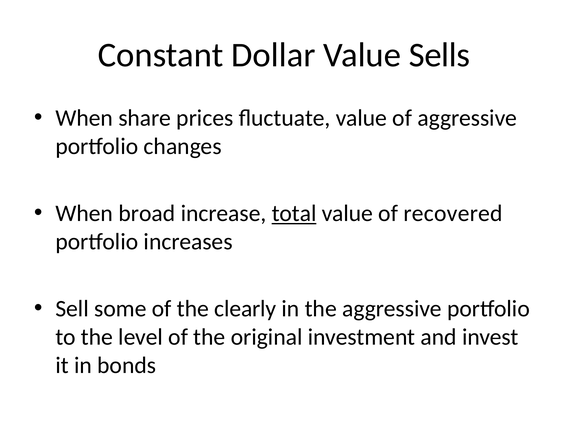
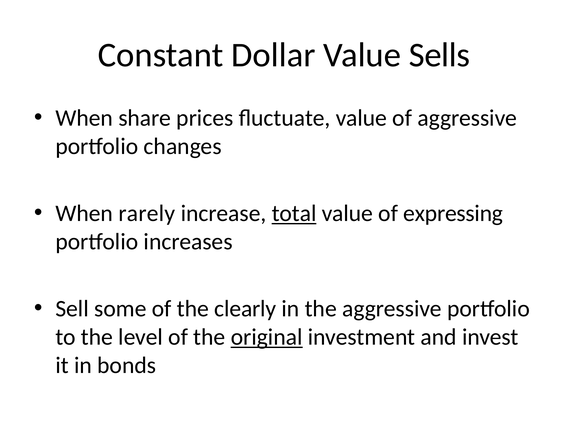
broad: broad -> rarely (147, 213)
recovered: recovered -> expressing (453, 213)
original underline: none -> present (267, 337)
